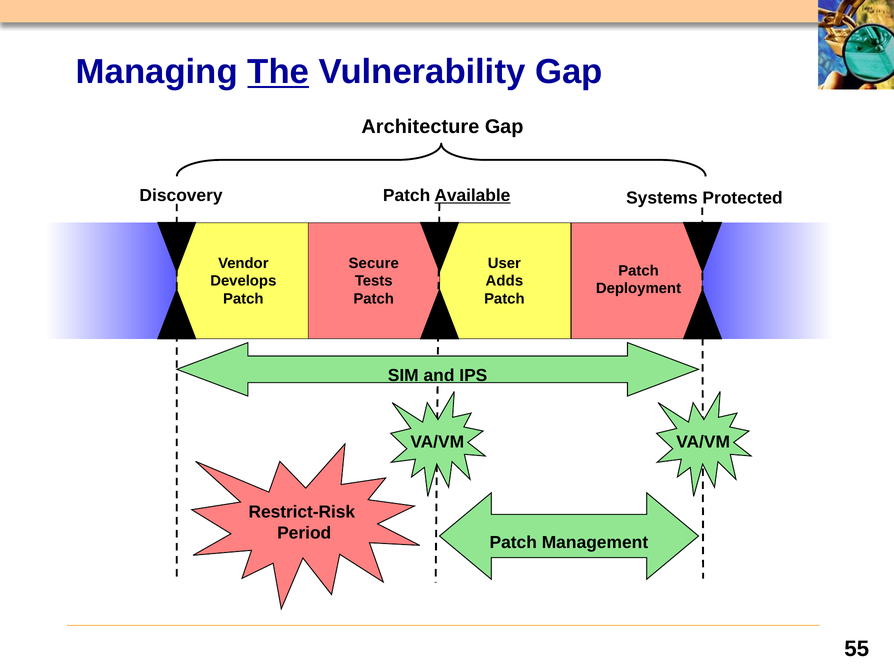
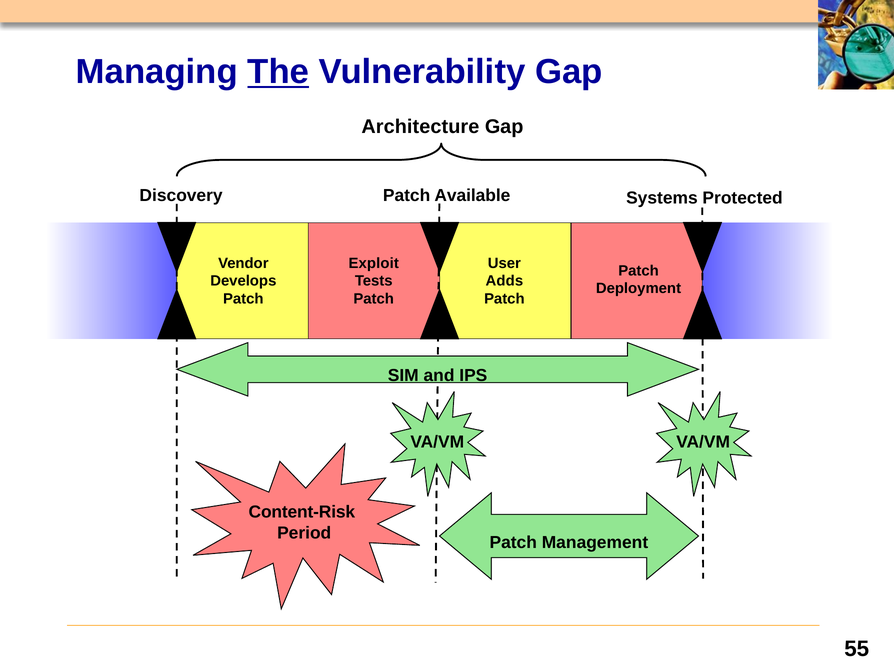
Available underline: present -> none (472, 196)
Secure: Secure -> Exploit (374, 263)
Restrict-Risk: Restrict-Risk -> Content-Risk (302, 512)
